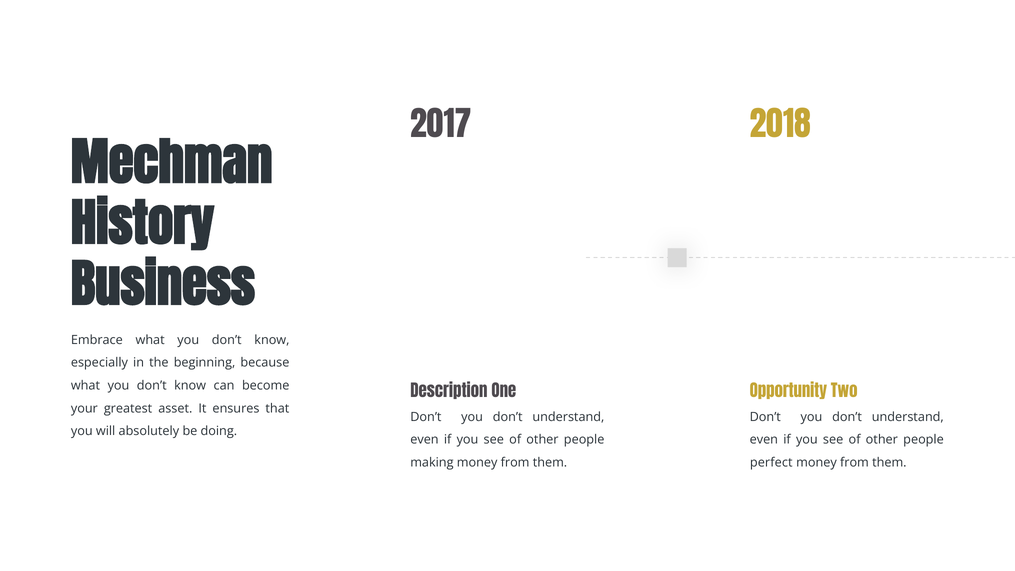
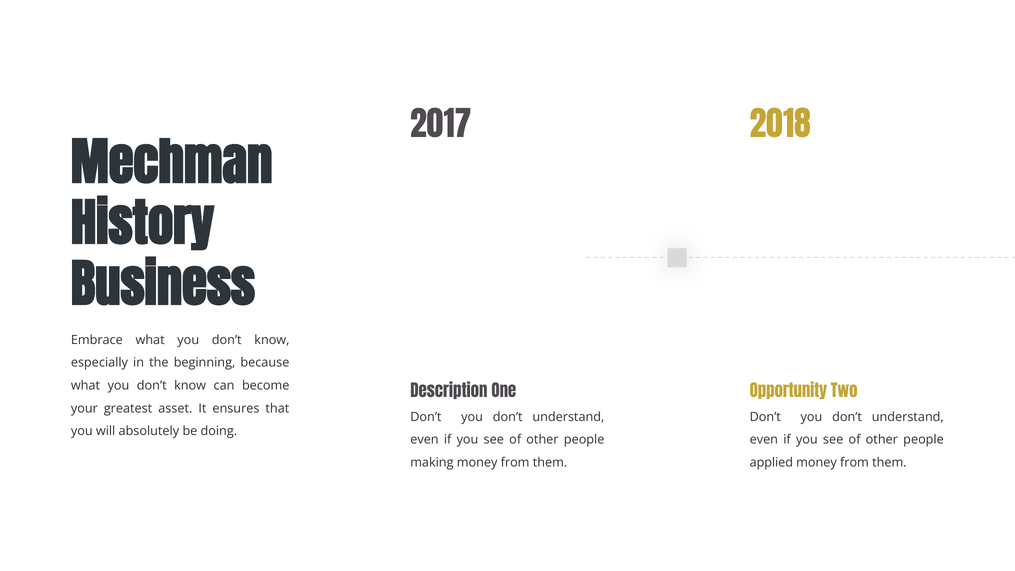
perfect: perfect -> applied (771, 463)
